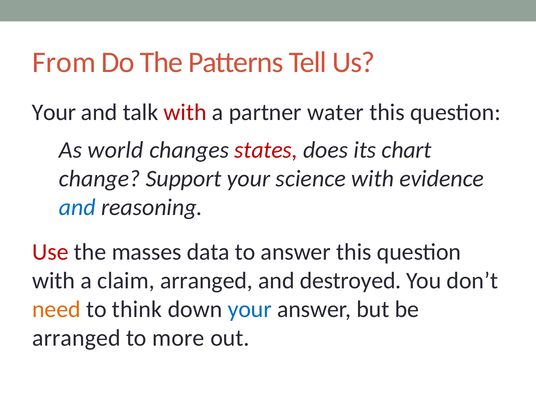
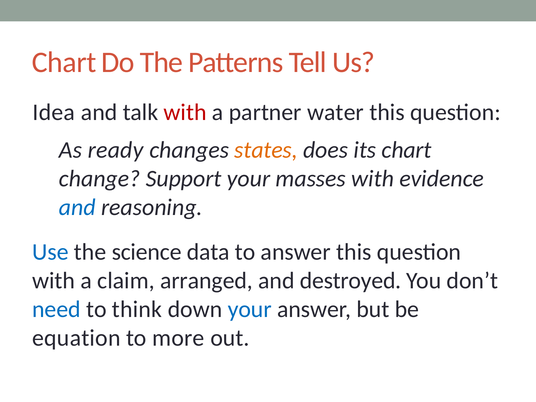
From: From -> Chart (64, 62)
Your: Your -> Idea (54, 112)
world: world -> ready (116, 150)
states colour: red -> orange (266, 150)
science: science -> masses (311, 179)
Use colour: red -> blue (50, 252)
masses: masses -> science (147, 252)
need colour: orange -> blue (56, 309)
arranged: arranged -> equation (76, 338)
